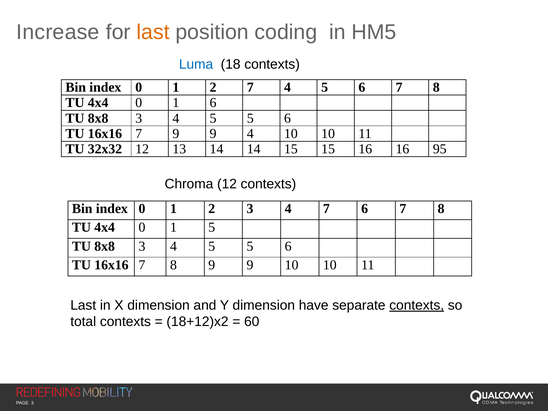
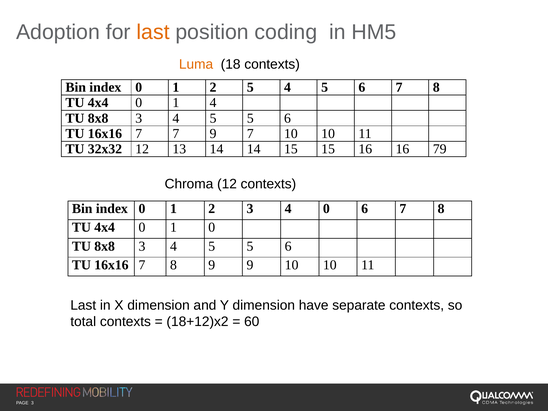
Increase: Increase -> Adoption (58, 32)
Luma colour: blue -> orange (196, 64)
2 7: 7 -> 5 (250, 87)
1 6: 6 -> 4 (213, 103)
7 9: 9 -> 7 (176, 134)
9 4: 4 -> 7 (250, 134)
95: 95 -> 79 (440, 149)
4 7: 7 -> 0 (326, 209)
1 5: 5 -> 0 (212, 227)
contexts underline: present -> none (417, 305)
